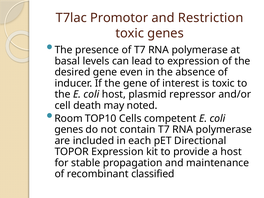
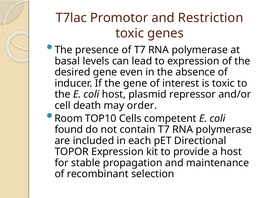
noted: noted -> order (142, 105)
genes: genes -> found (69, 130)
classified: classified -> selection (153, 174)
